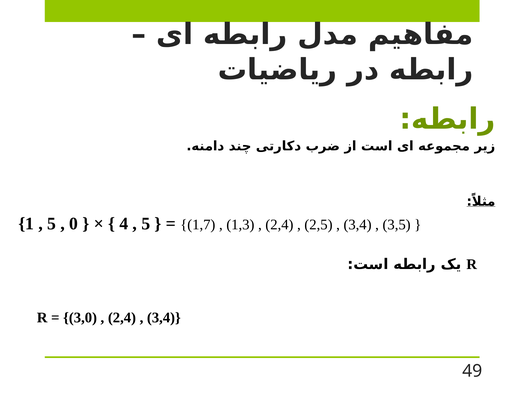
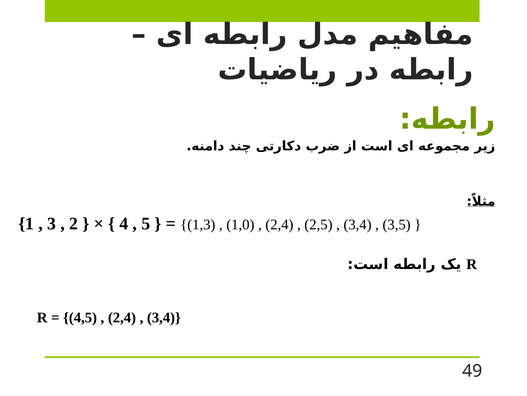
5: 5 -> 3 (52, 223)
0: 0 -> 2 (74, 223)
1,7: 1,7 -> 1,3 (198, 224)
1,3: 1,3 -> 1,0 (240, 224)
3,0: 3,0 -> 4,5 (80, 317)
